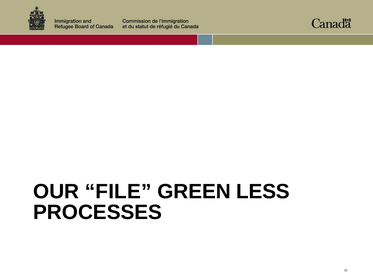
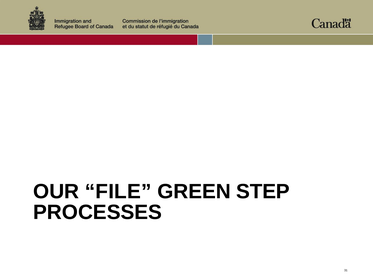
LESS: LESS -> STEP (263, 191)
